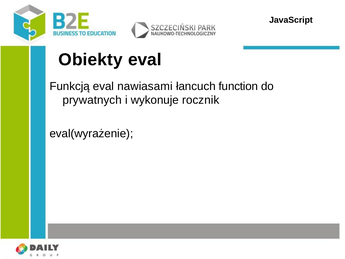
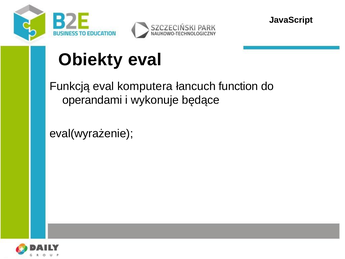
nawiasami: nawiasami -> komputera (145, 86)
prywatnych: prywatnych -> operandami (92, 100)
rocznik: rocznik -> będące (201, 100)
